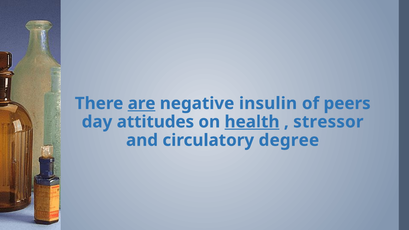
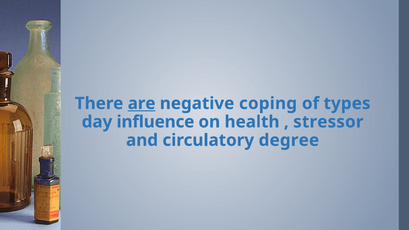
insulin: insulin -> coping (268, 103)
peers: peers -> types (347, 103)
attitudes: attitudes -> influence (155, 122)
health underline: present -> none (252, 122)
